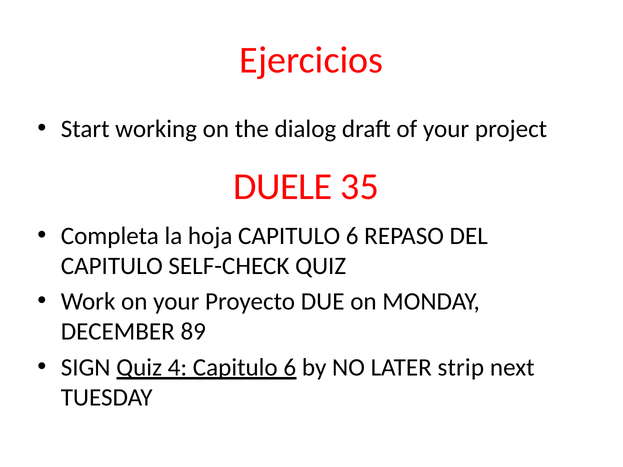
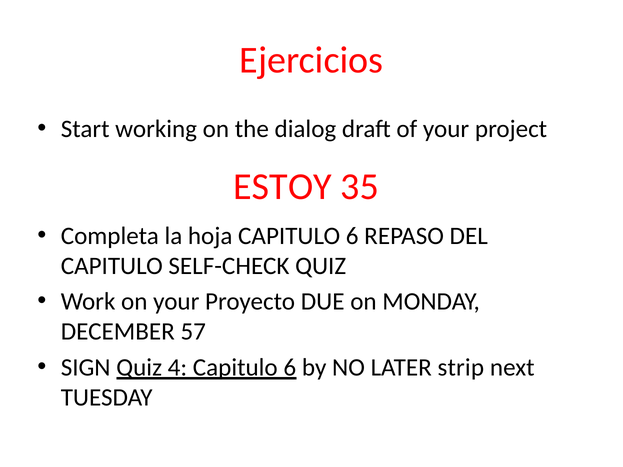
DUELE: DUELE -> ESTOY (283, 187)
89: 89 -> 57 (193, 332)
